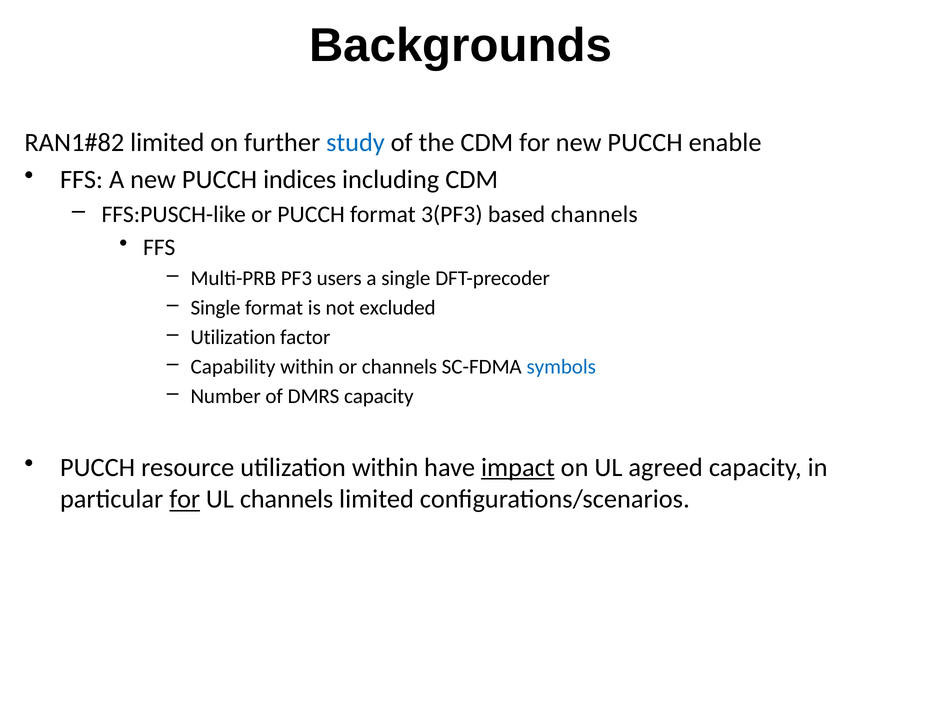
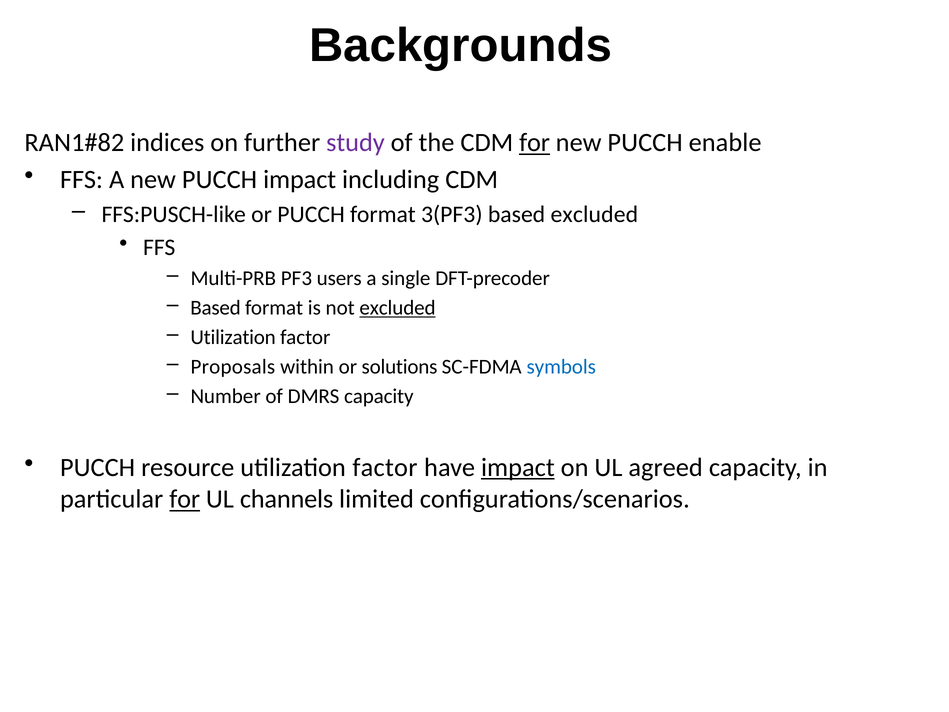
limited: limited -> indices (167, 143)
study colour: blue -> purple (355, 143)
for underline: none -> present (535, 143)
PUCCH indices: indices -> impact (300, 180)
based channels: channels -> excluded (594, 214)
Single: Single -> Based (216, 308)
excluded underline: none -> present (398, 308)
Capability: Capability -> Proposals (233, 367)
or channels: channels -> solutions (400, 367)
resource utilization within: within -> factor (385, 467)
